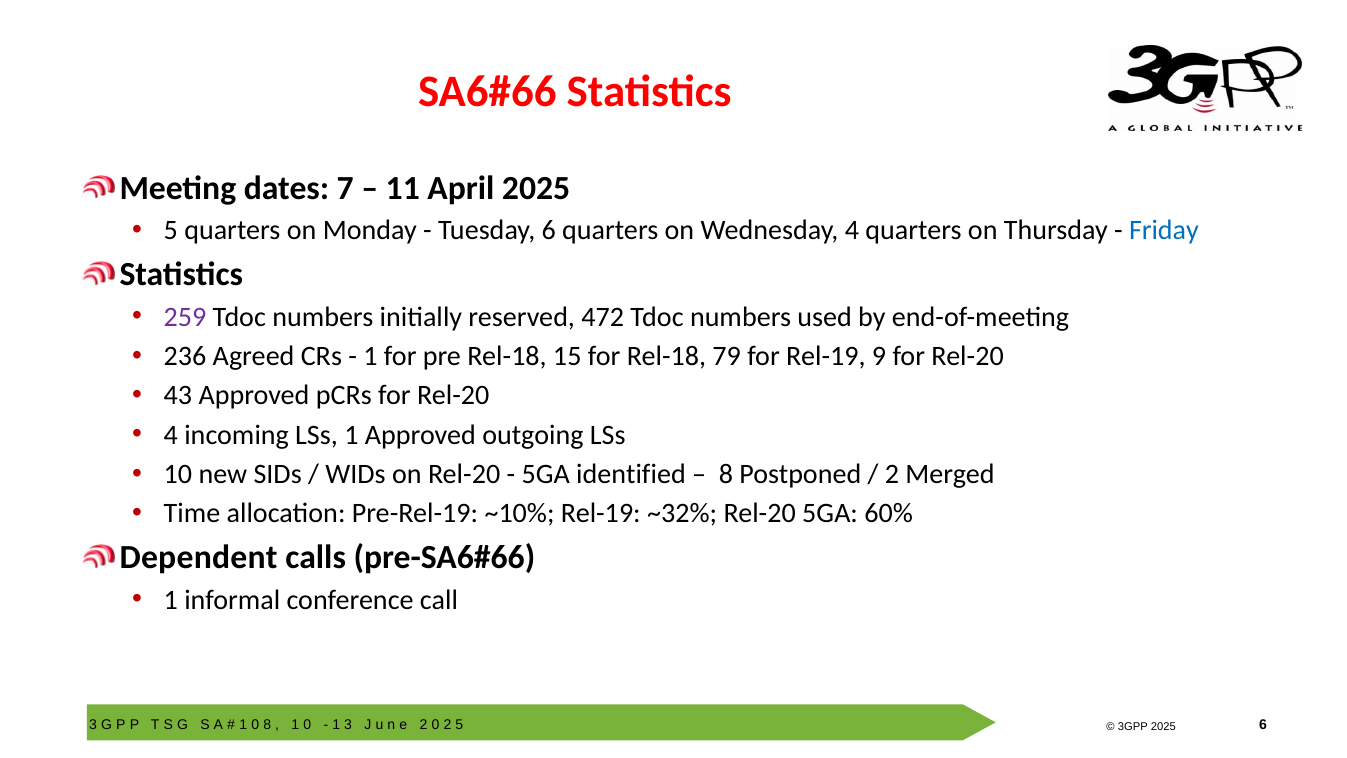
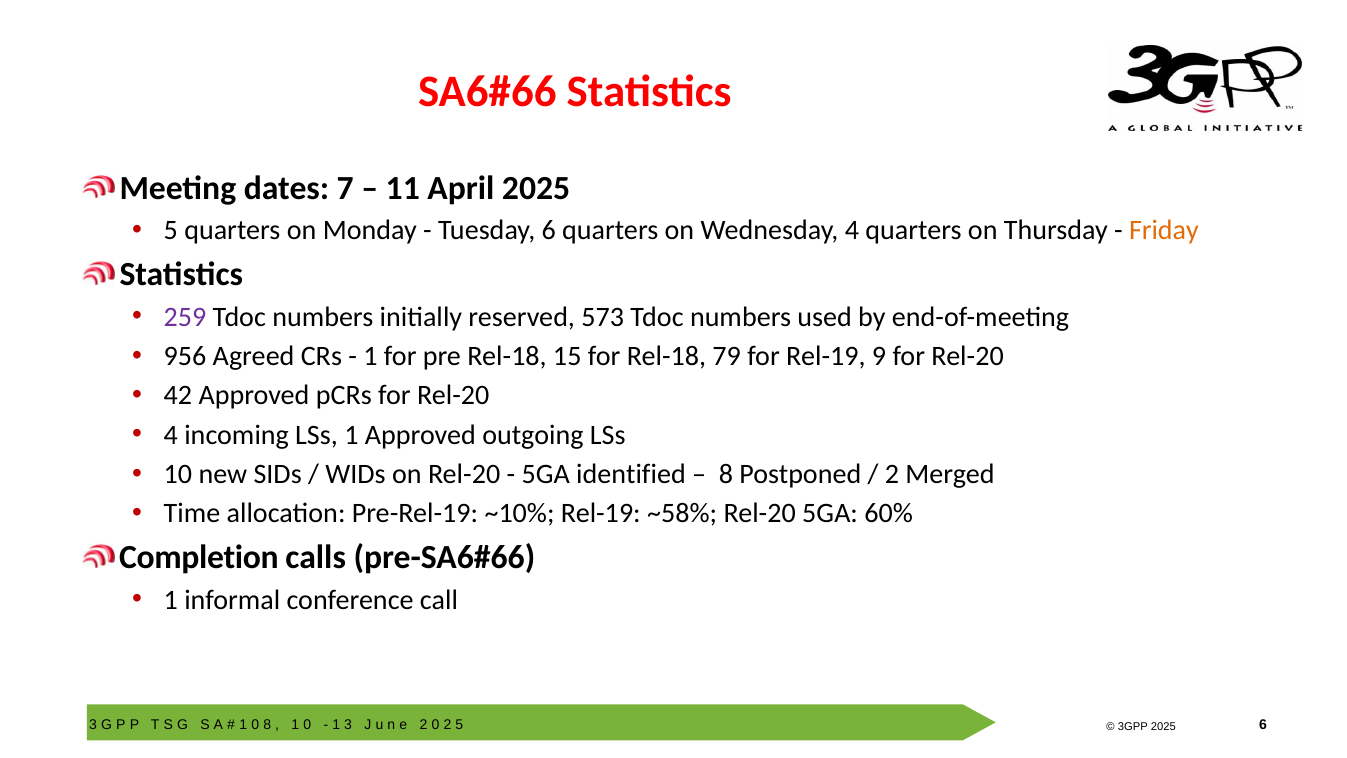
Friday colour: blue -> orange (1164, 231)
472: 472 -> 573 (603, 317)
236: 236 -> 956 (185, 356)
43: 43 -> 42 (178, 396)
~32%: ~32% -> ~58% (682, 513)
Dependent: Dependent -> Completion (199, 558)
